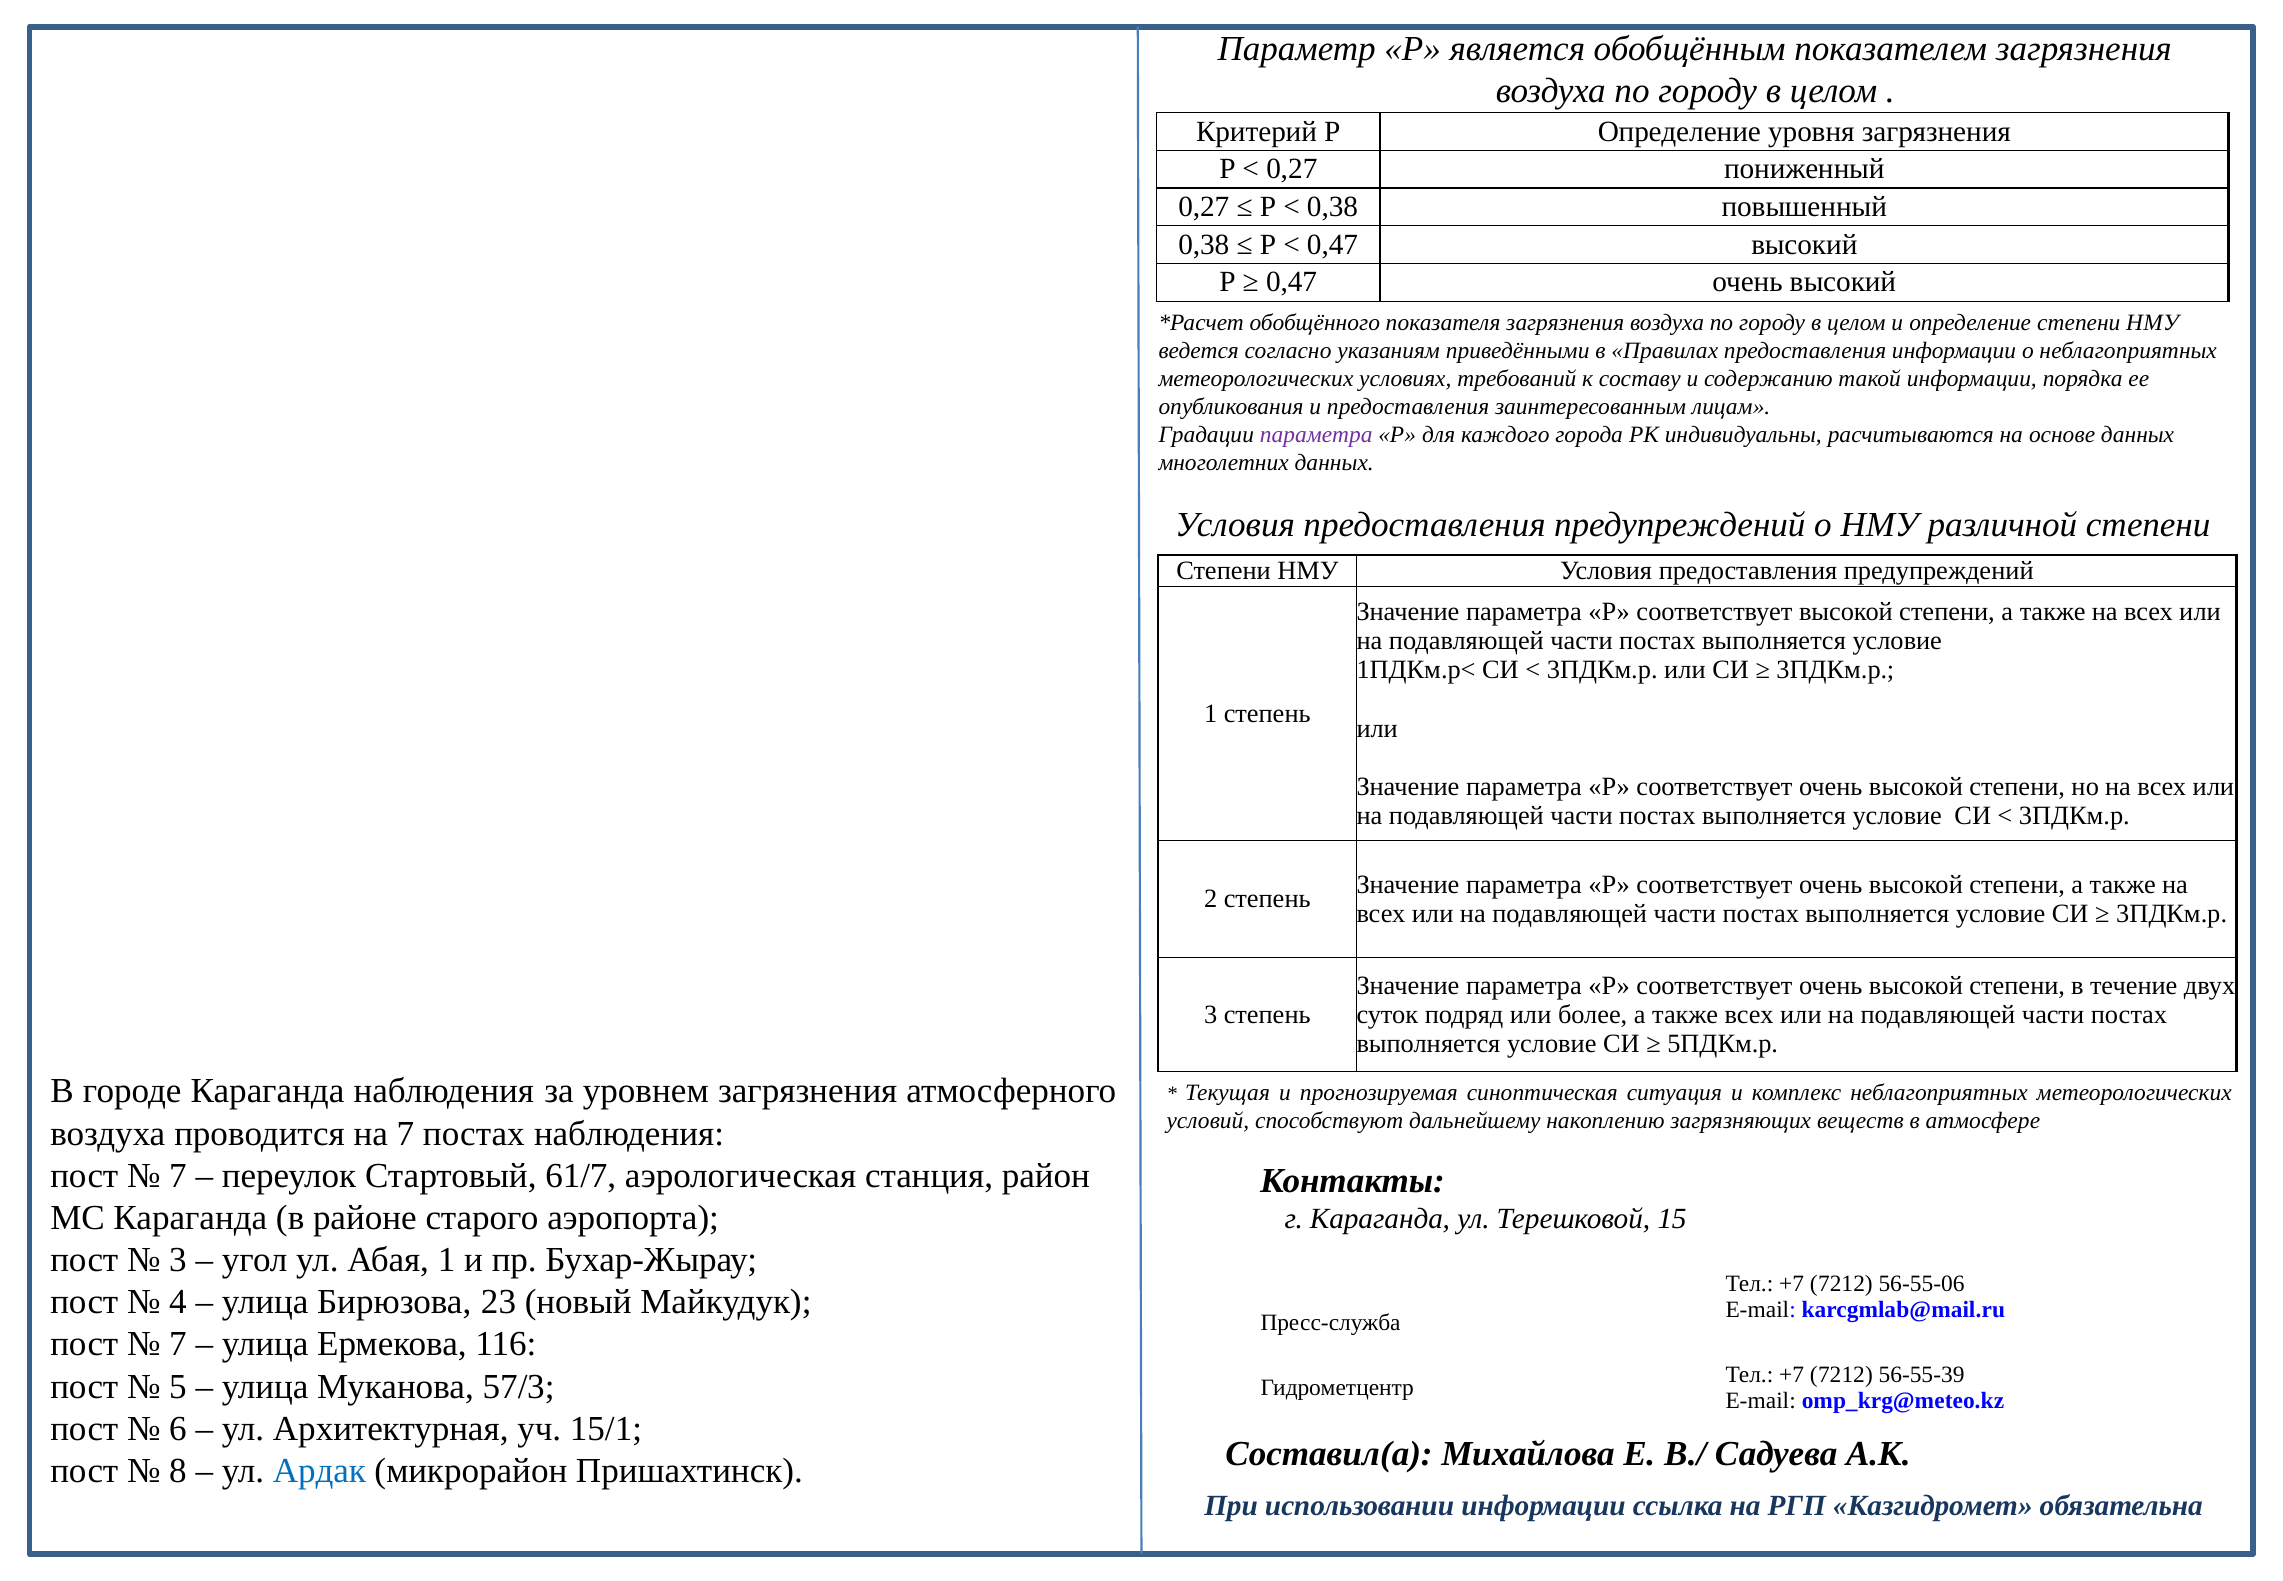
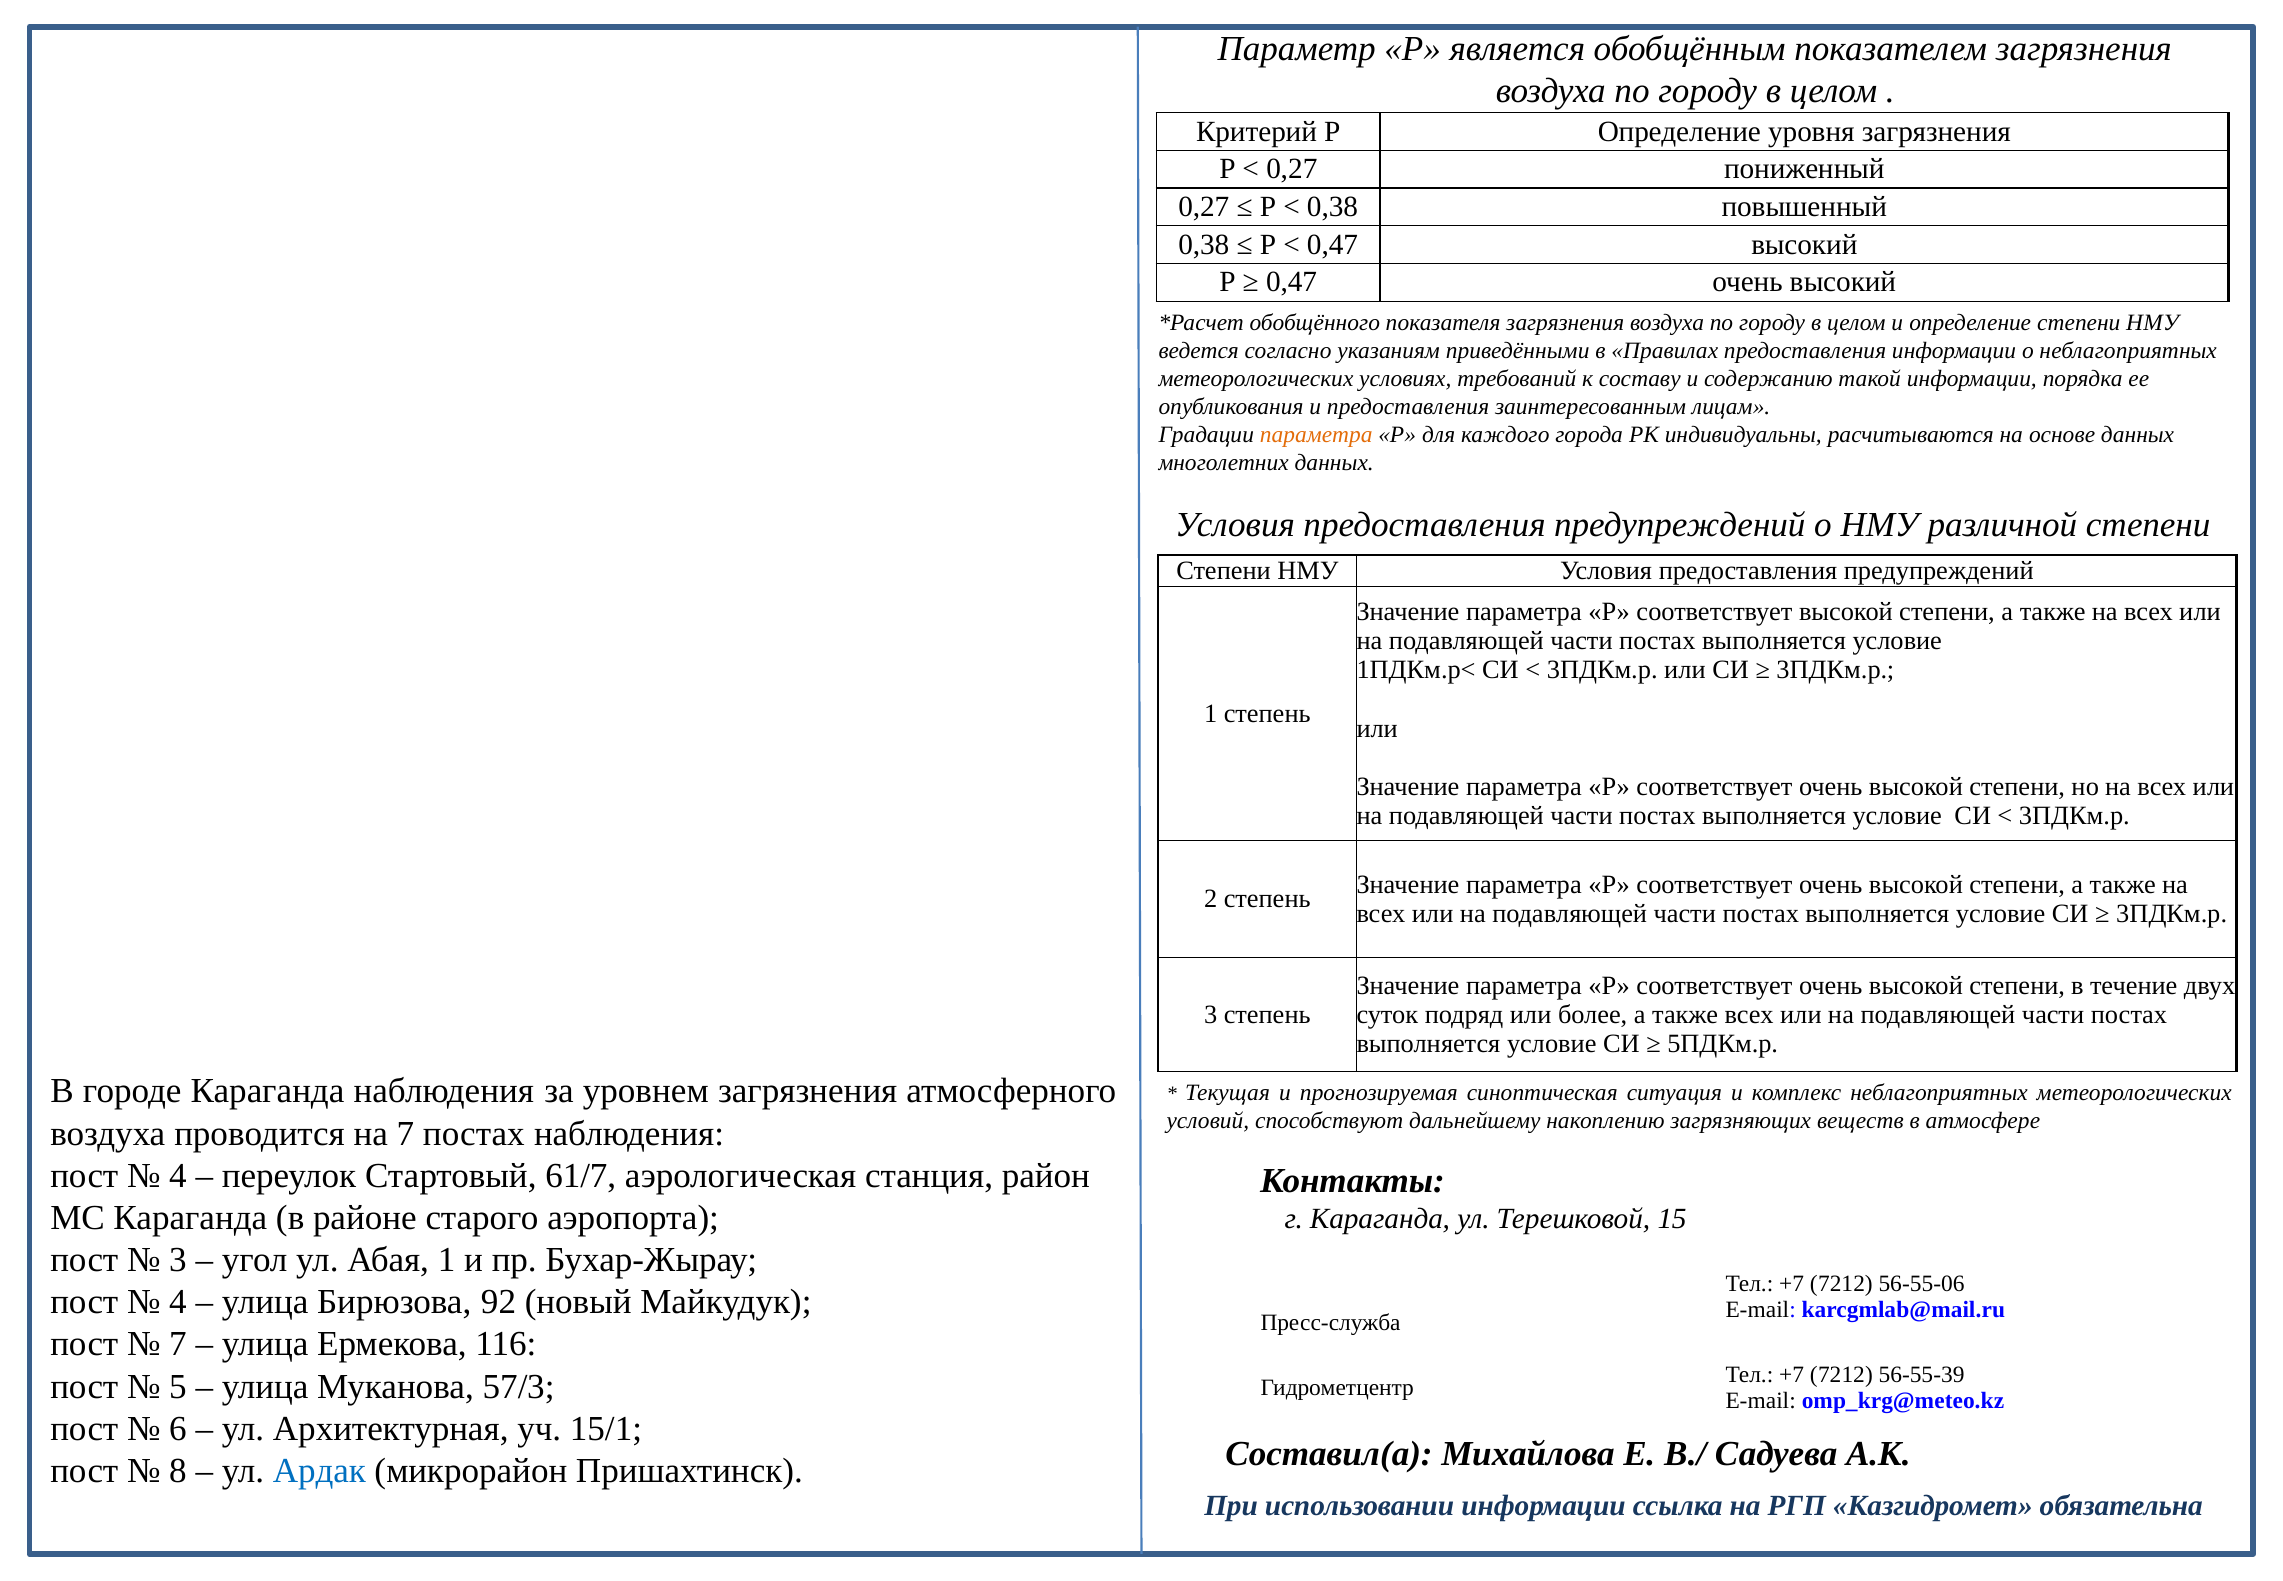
параметра colour: purple -> orange (1316, 435)
7: 7 -> 4 (178, 1175)
23: 23 -> 92 (499, 1302)
